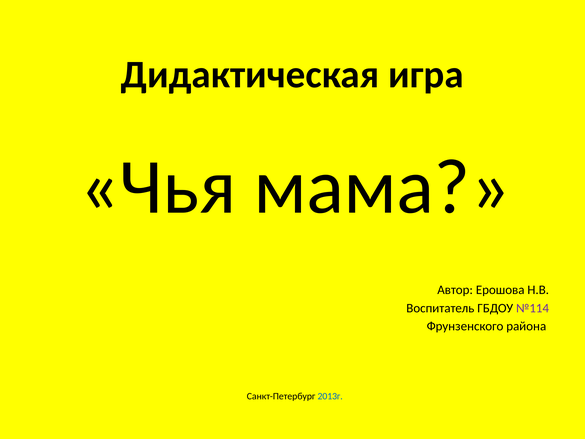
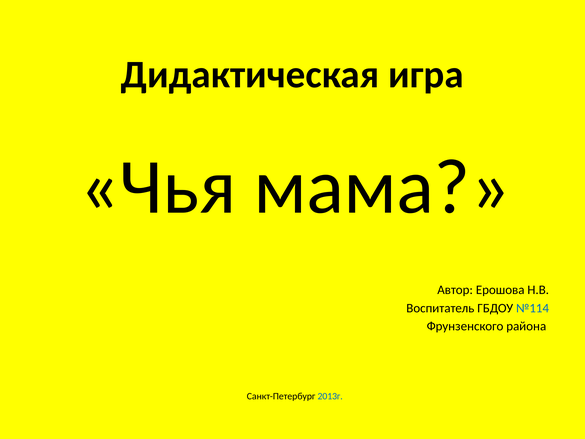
№114 colour: purple -> blue (533, 308)
